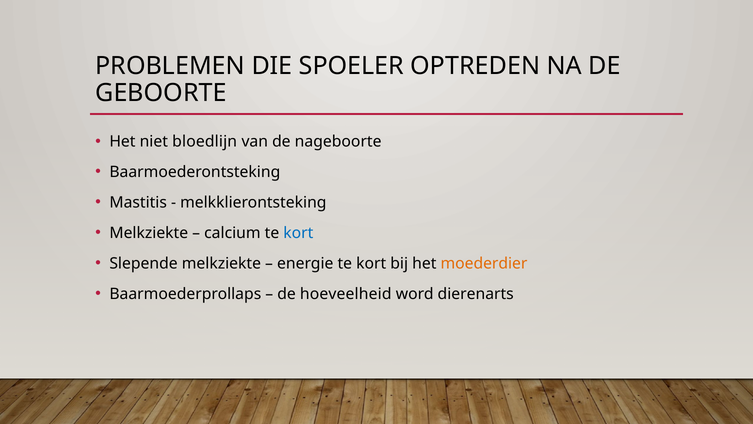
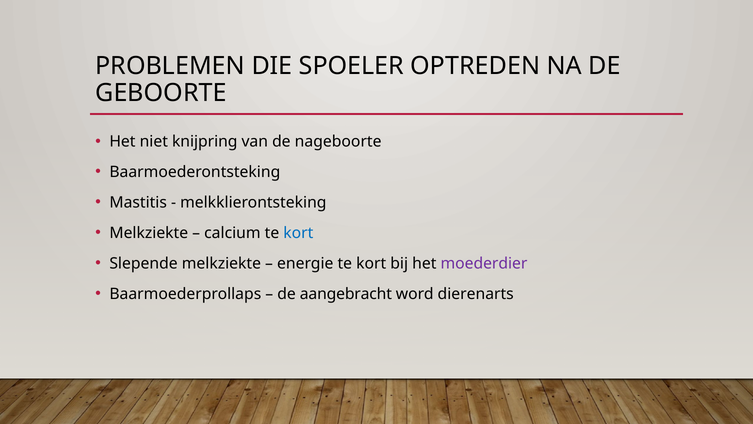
bloedlijn: bloedlijn -> knijpring (205, 142)
moederdier colour: orange -> purple (484, 263)
hoeveelheid: hoeveelheid -> aangebracht (346, 294)
